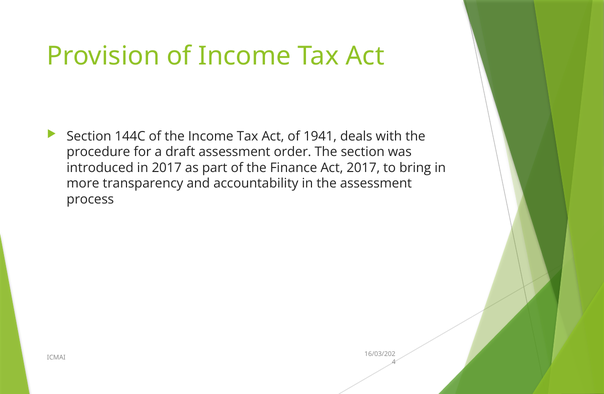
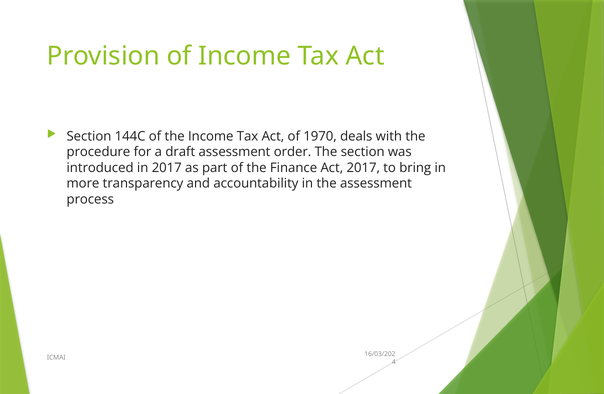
1941: 1941 -> 1970 (320, 136)
